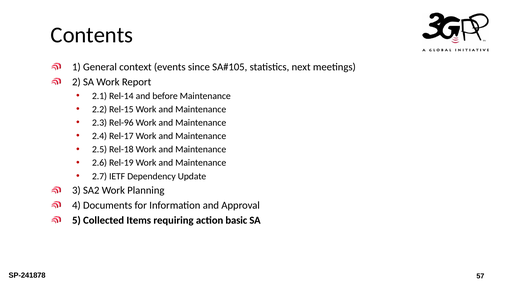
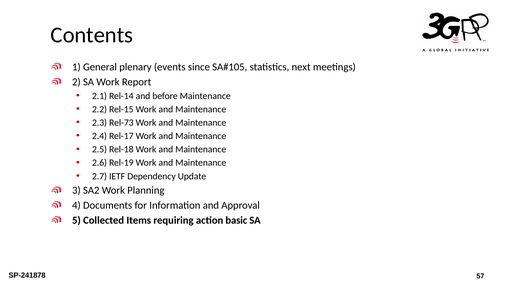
context: context -> plenary (135, 67)
Rel-96: Rel-96 -> Rel-73 (121, 123)
